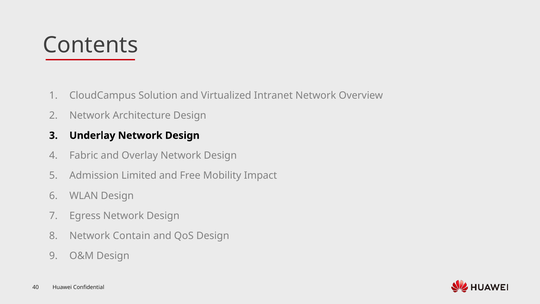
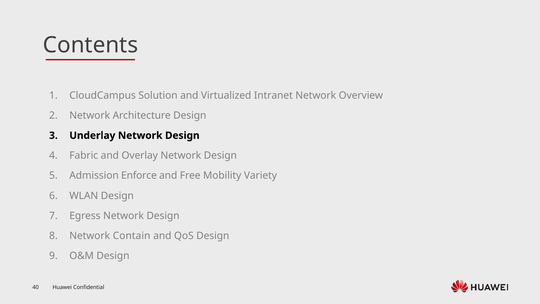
Limited: Limited -> Enforce (139, 175)
Impact: Impact -> Variety (260, 175)
